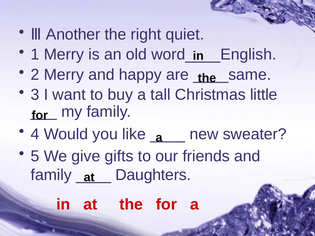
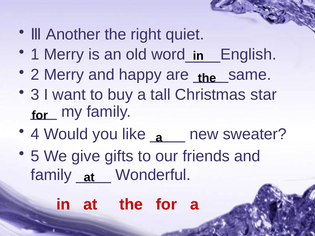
little: little -> star (264, 95)
Daughters: Daughters -> Wonderful (153, 175)
